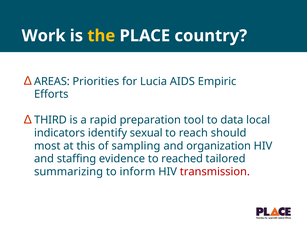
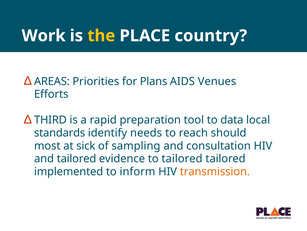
Lucia: Lucia -> Plans (154, 81)
Empiric: Empiric -> Venues (217, 81)
indicators: indicators -> standards (60, 133)
sexual: sexual -> needs (146, 133)
this: this -> sick (86, 145)
organization: organization -> consultation (219, 145)
and staffing: staffing -> tailored (77, 158)
to reached: reached -> tailored (182, 158)
summarizing: summarizing -> implemented (69, 171)
transmission colour: red -> orange (215, 171)
